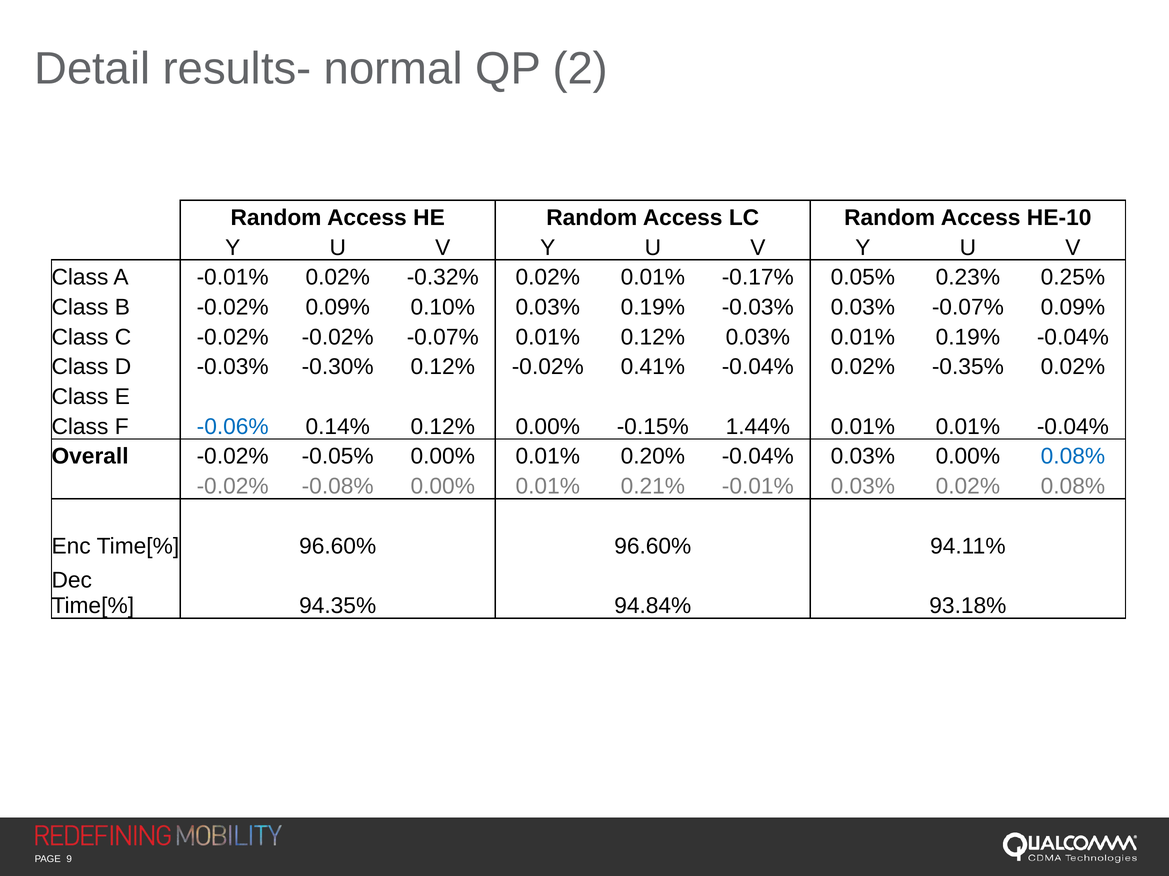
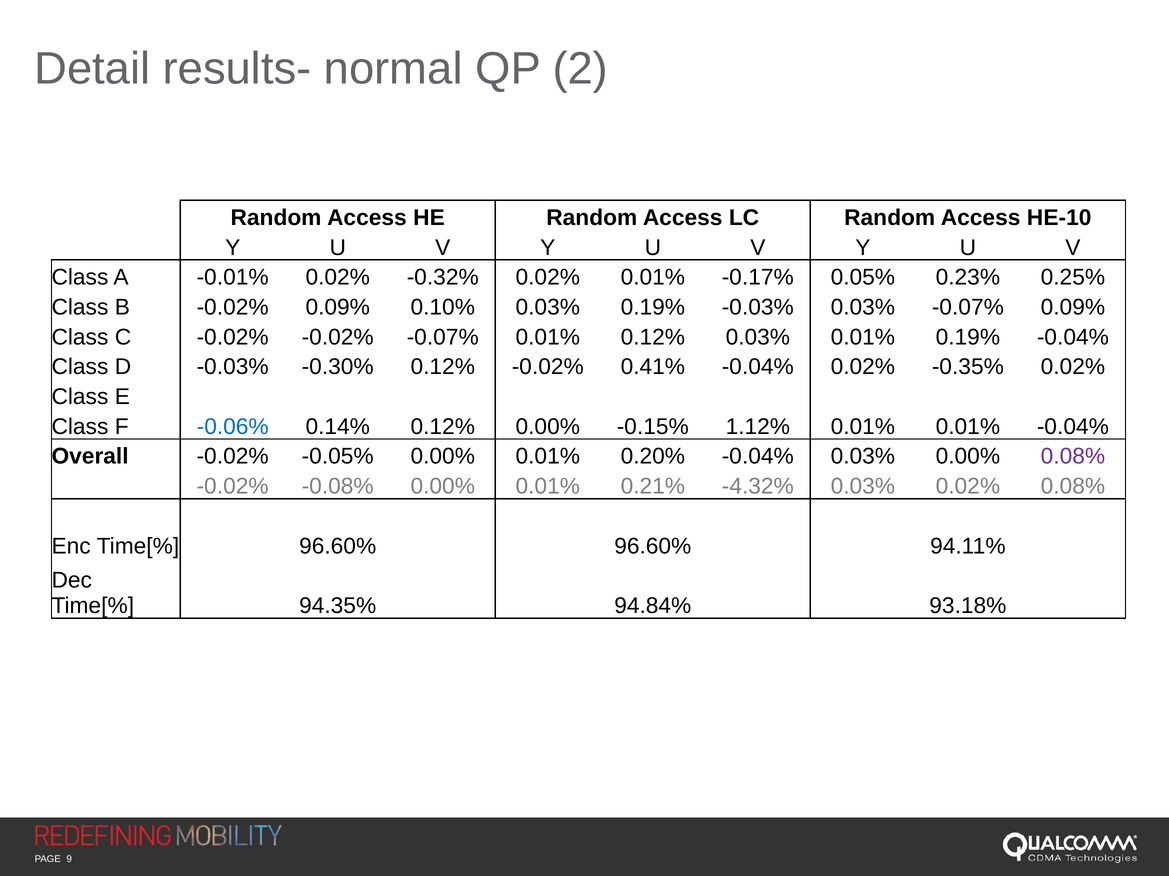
1.44%: 1.44% -> 1.12% (758, 427)
0.08% colour: blue -> purple (1073, 457)
0.21% -0.01%: -0.01% -> -4.32% (758, 487)
